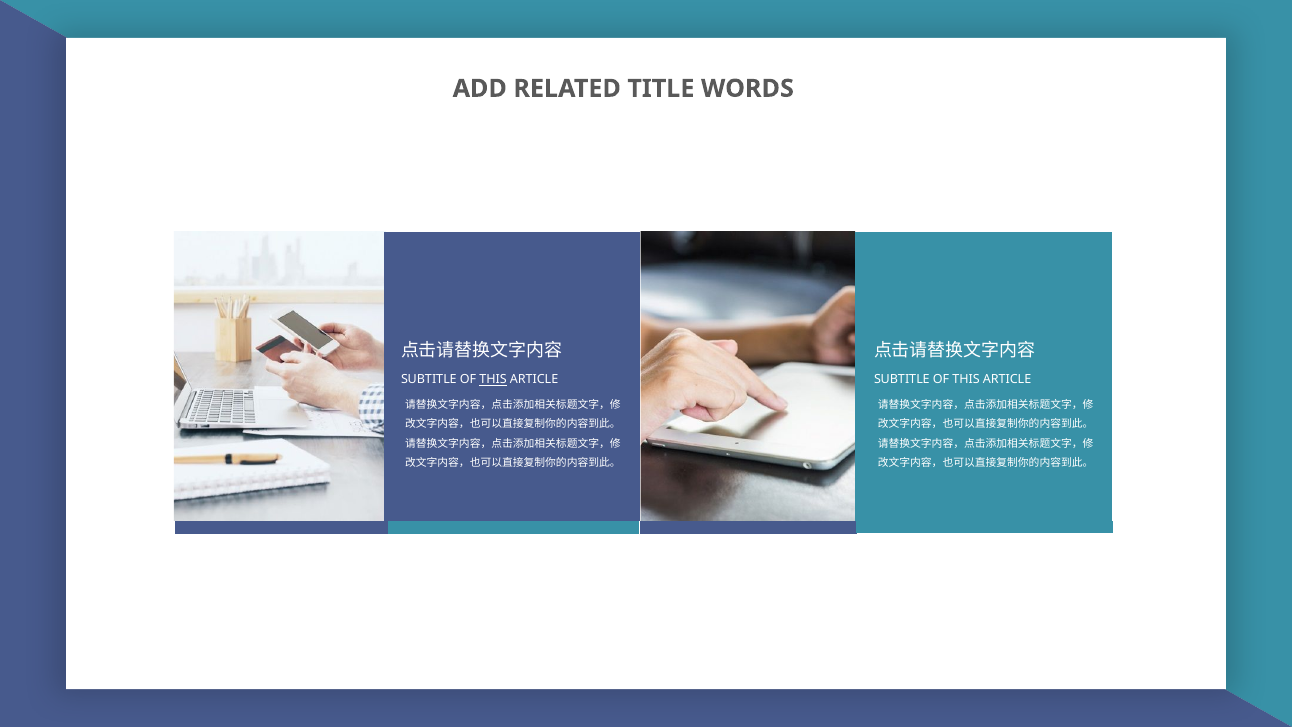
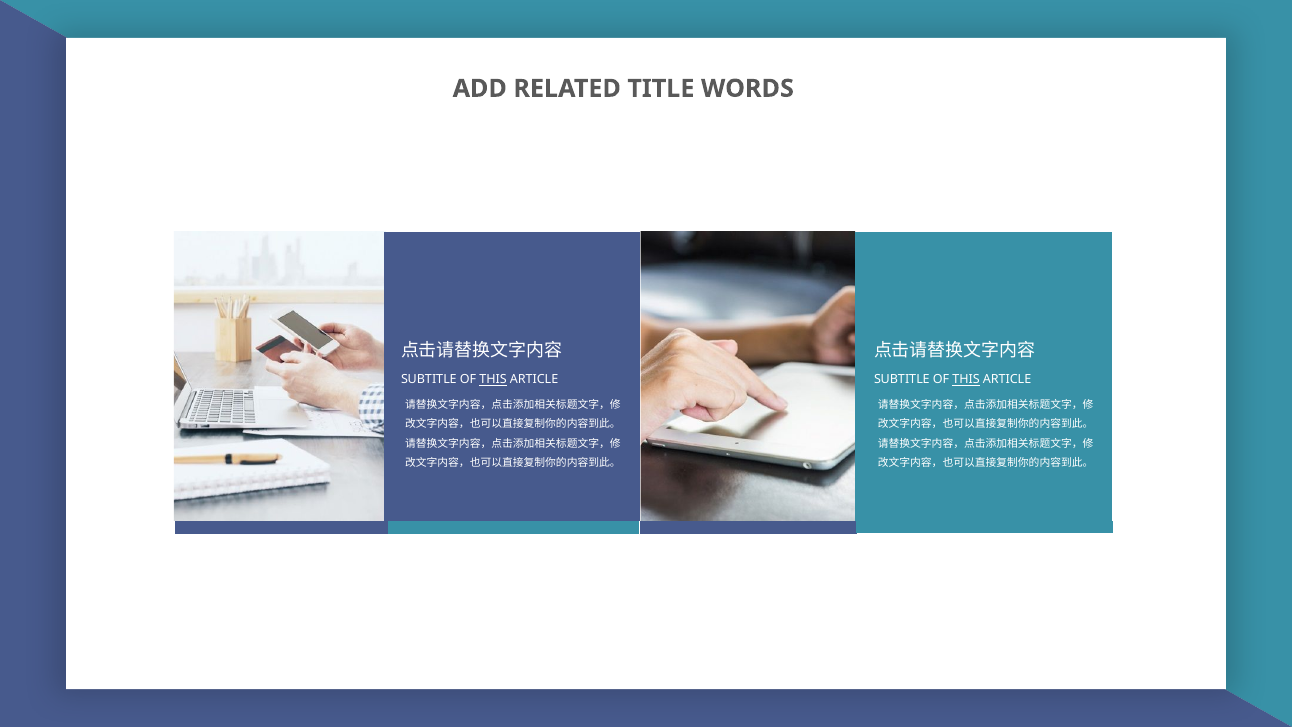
THIS underline: none -> present (966, 380)
